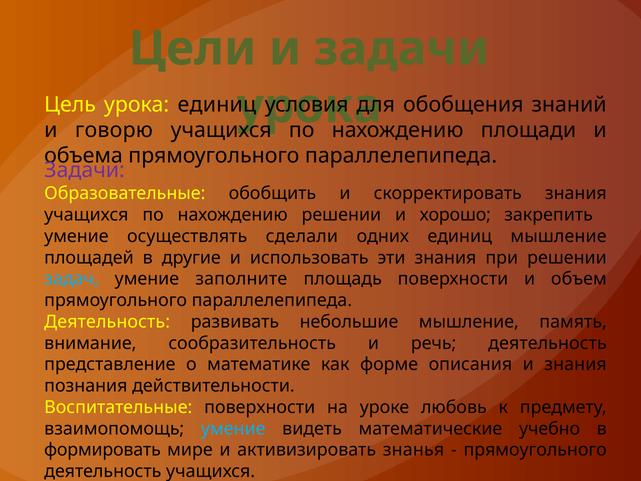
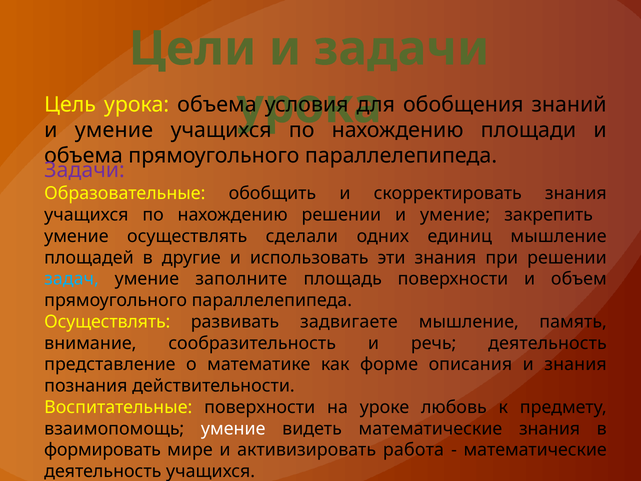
урока единиц: единиц -> объема (217, 104)
говорю: говорю -> умение (114, 130)
хорошо: хорошо -> умение (455, 215)
Деятельность: Деятельность -> Осуществлять (107, 322)
небольшие: небольшие -> задвигаете (349, 322)
умение colour: light blue -> white (233, 428)
математические учебно: учебно -> знания (550, 428)
знанья: знанья -> работа (413, 450)
прямоугольного: прямоугольного -> математические (535, 450)
